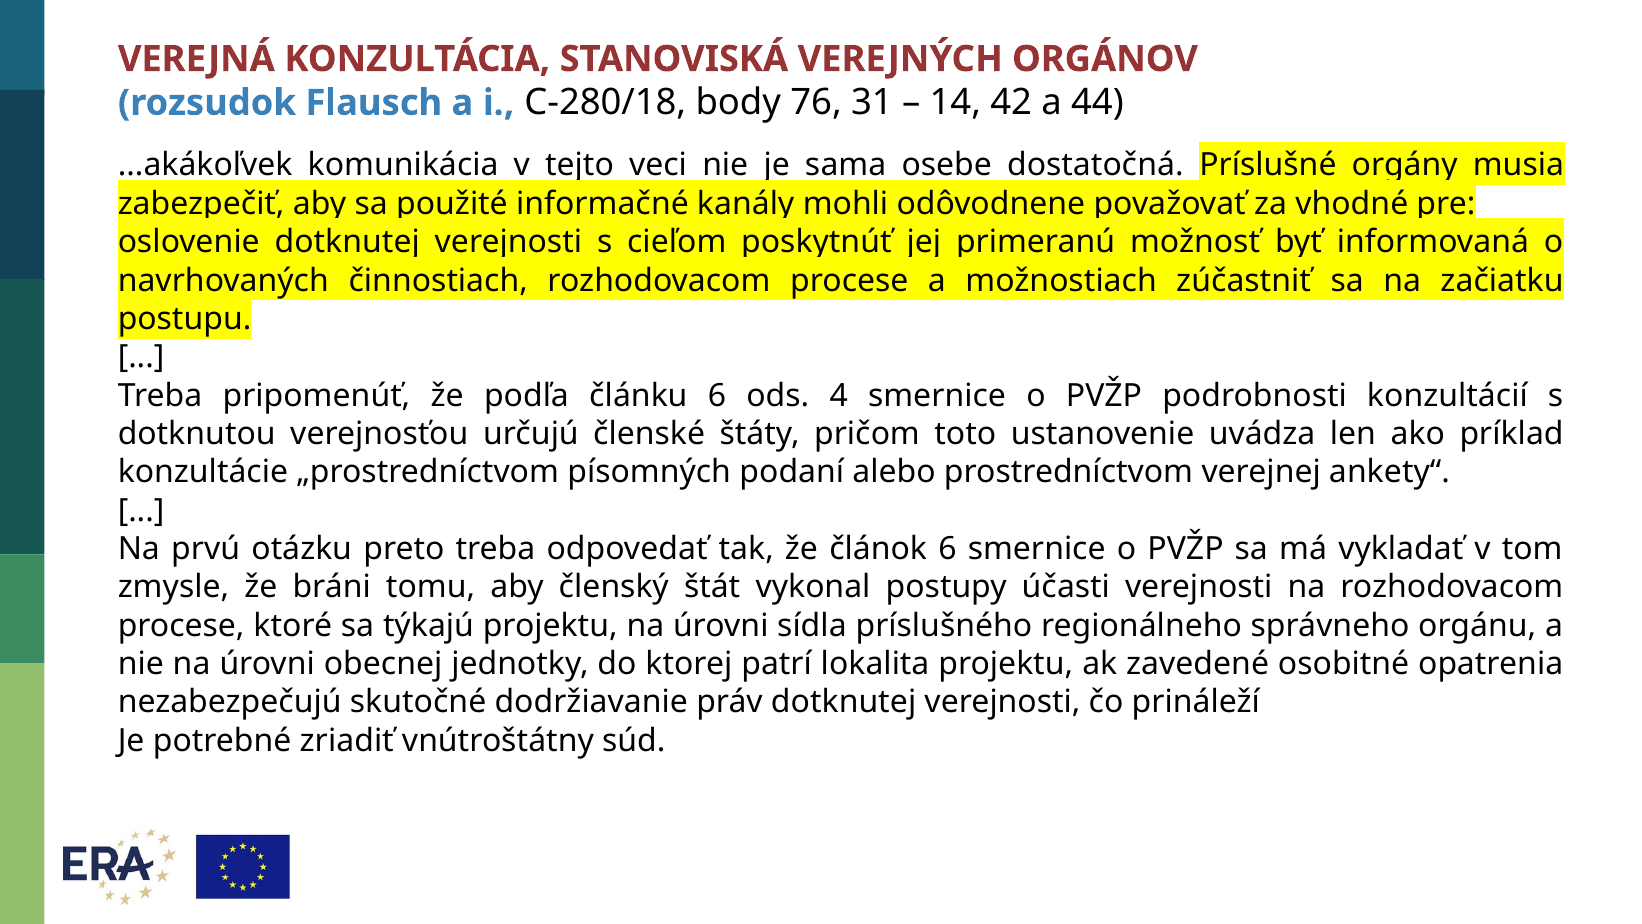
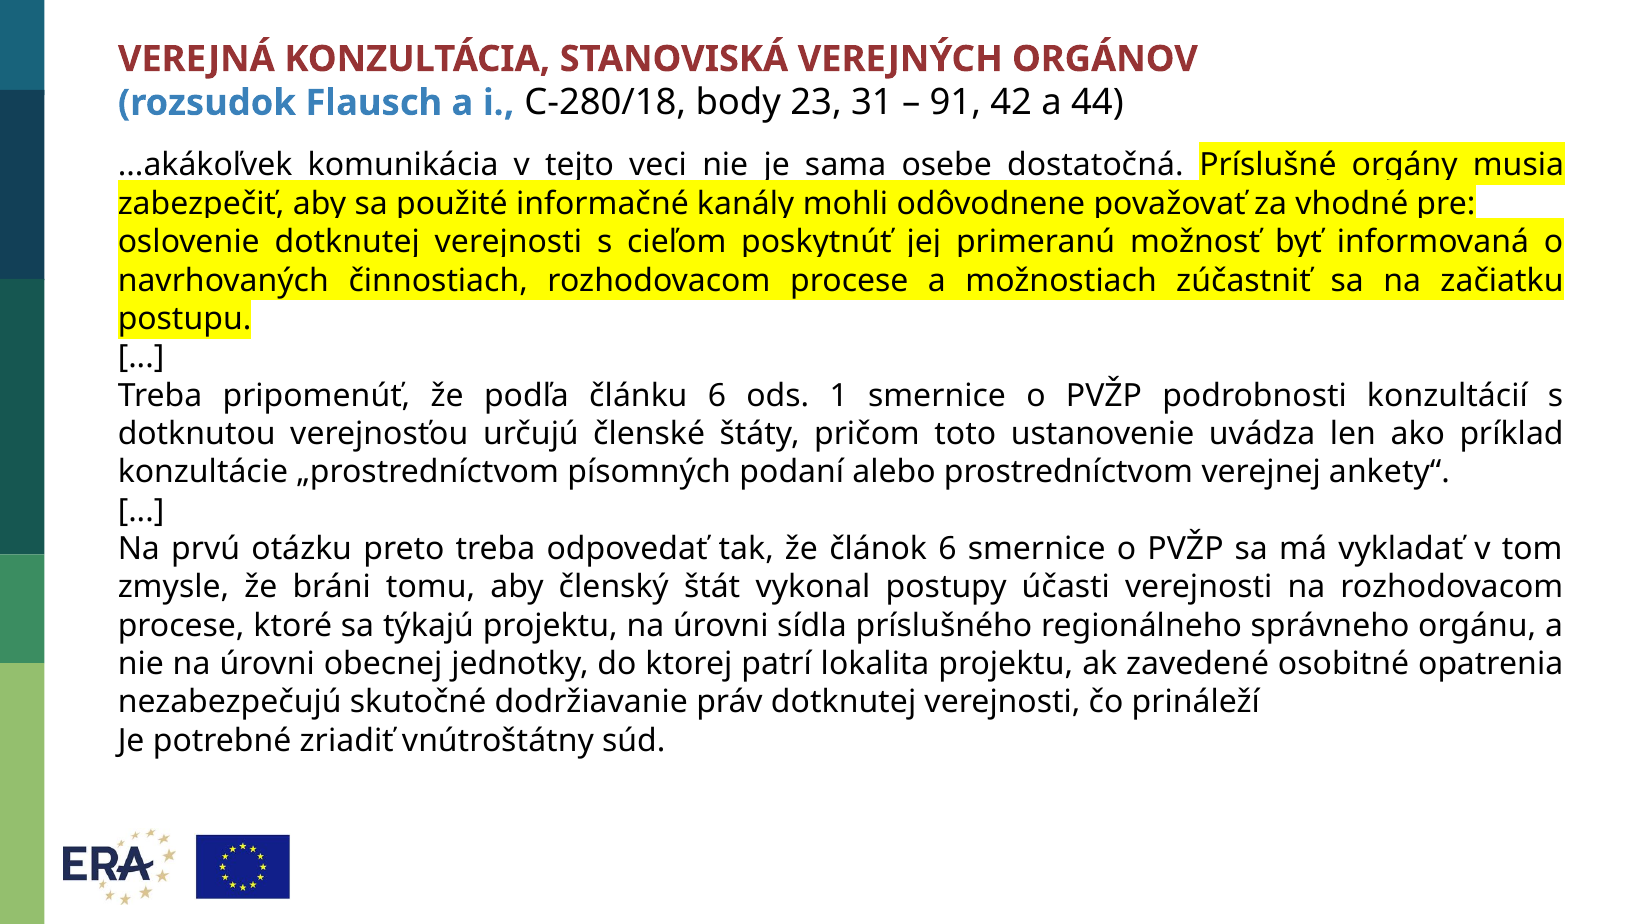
76: 76 -> 23 (816, 103)
14: 14 -> 91 (955, 103)
4: 4 -> 1 (839, 395)
